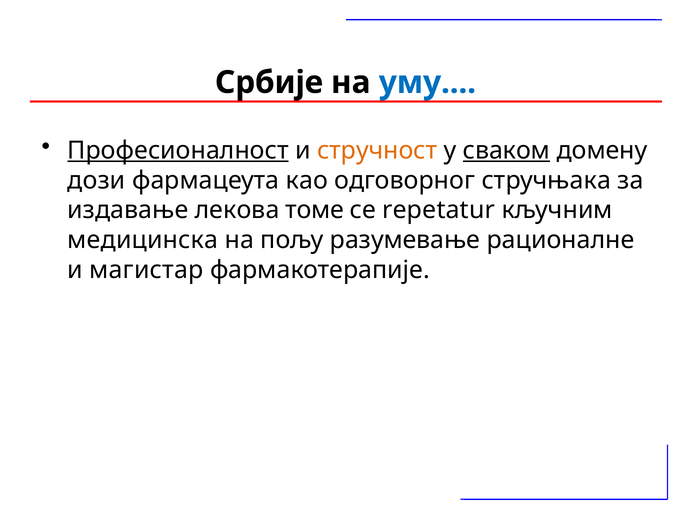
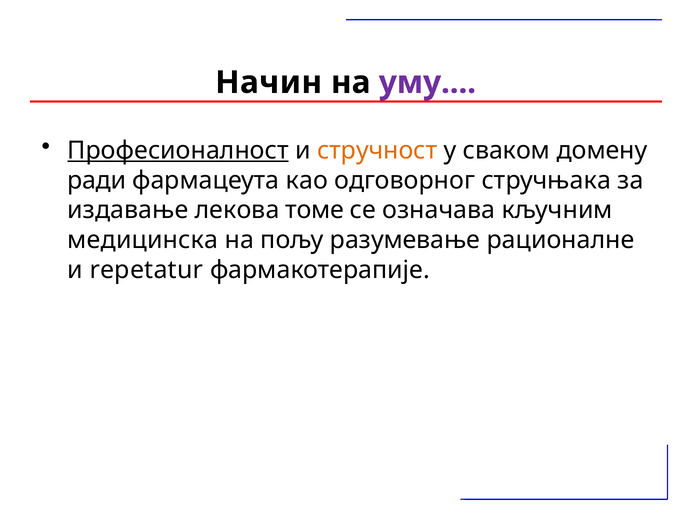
Србије: Србије -> Начин (269, 82)
уму colour: blue -> purple (427, 82)
сваком underline: present -> none (506, 150)
дози: дози -> ради (97, 180)
repetatur: repetatur -> означава (439, 210)
магистар: магистар -> repetatur (146, 270)
